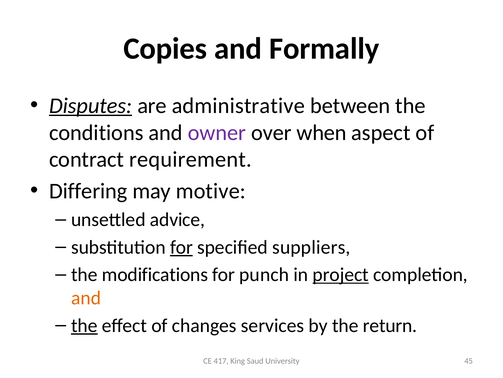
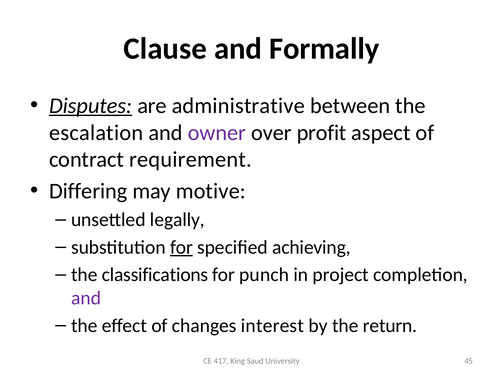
Copies: Copies -> Clause (165, 49)
conditions: conditions -> escalation (96, 132)
when: when -> profit (322, 132)
advice: advice -> legally (177, 219)
suppliers: suppliers -> achieving (311, 247)
modifications: modifications -> classifications (155, 274)
project underline: present -> none (341, 274)
and colour: orange -> purple (86, 298)
the underline: present -> none (84, 325)
services: services -> interest (272, 325)
